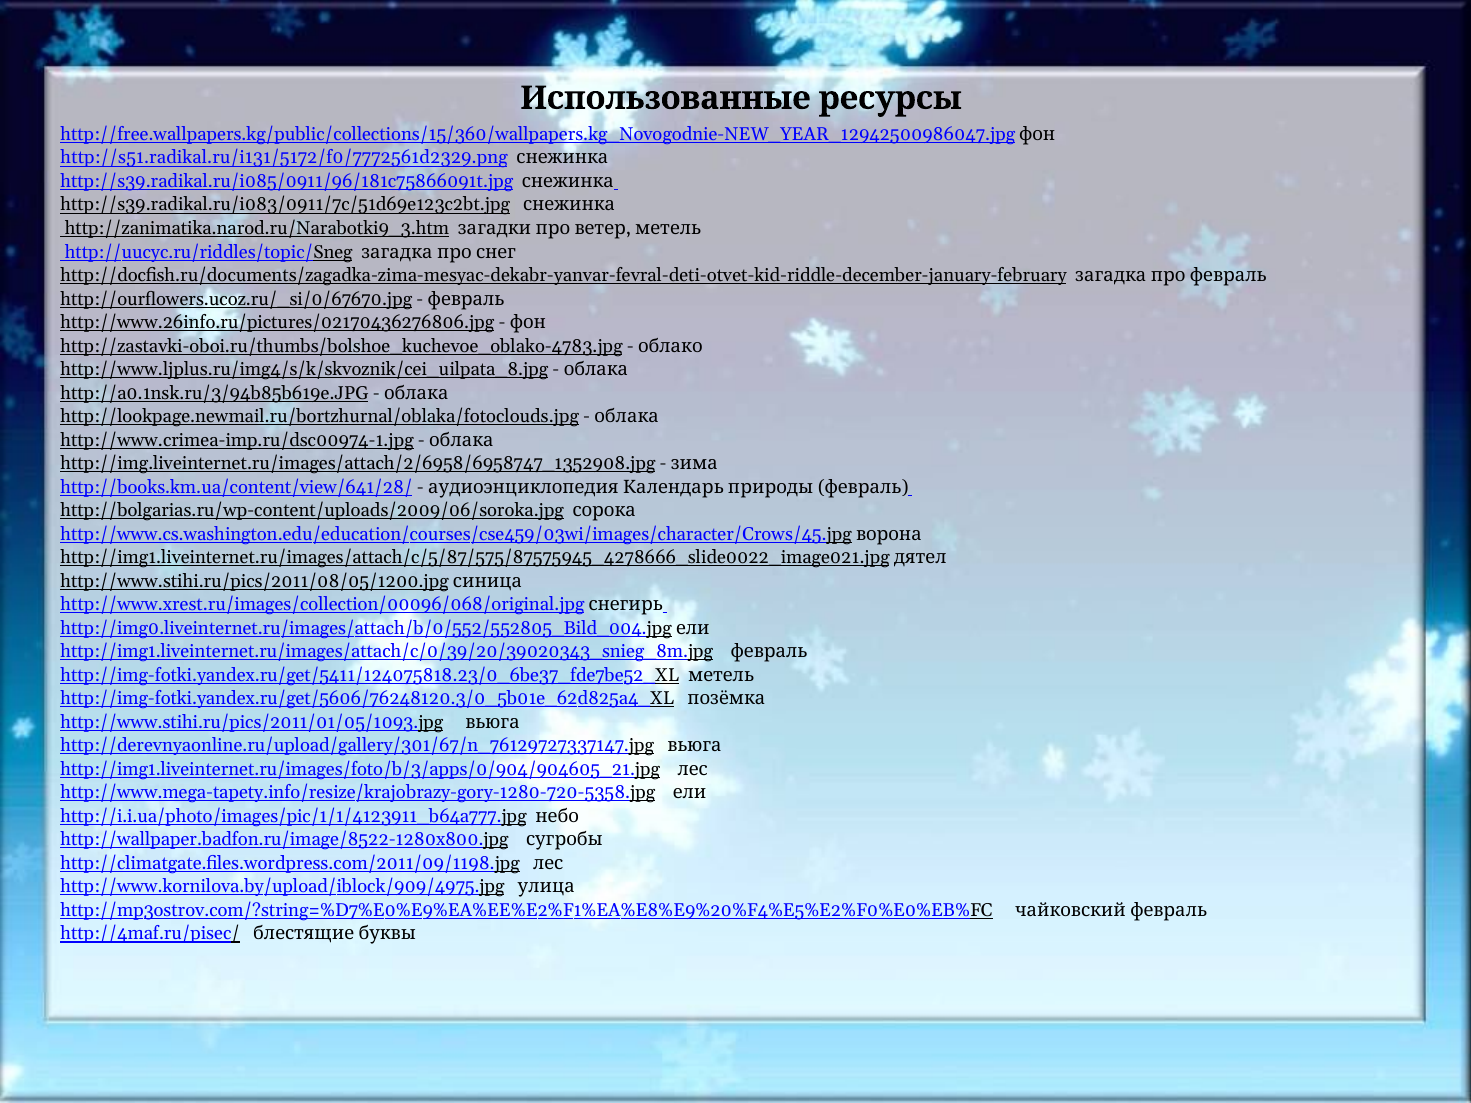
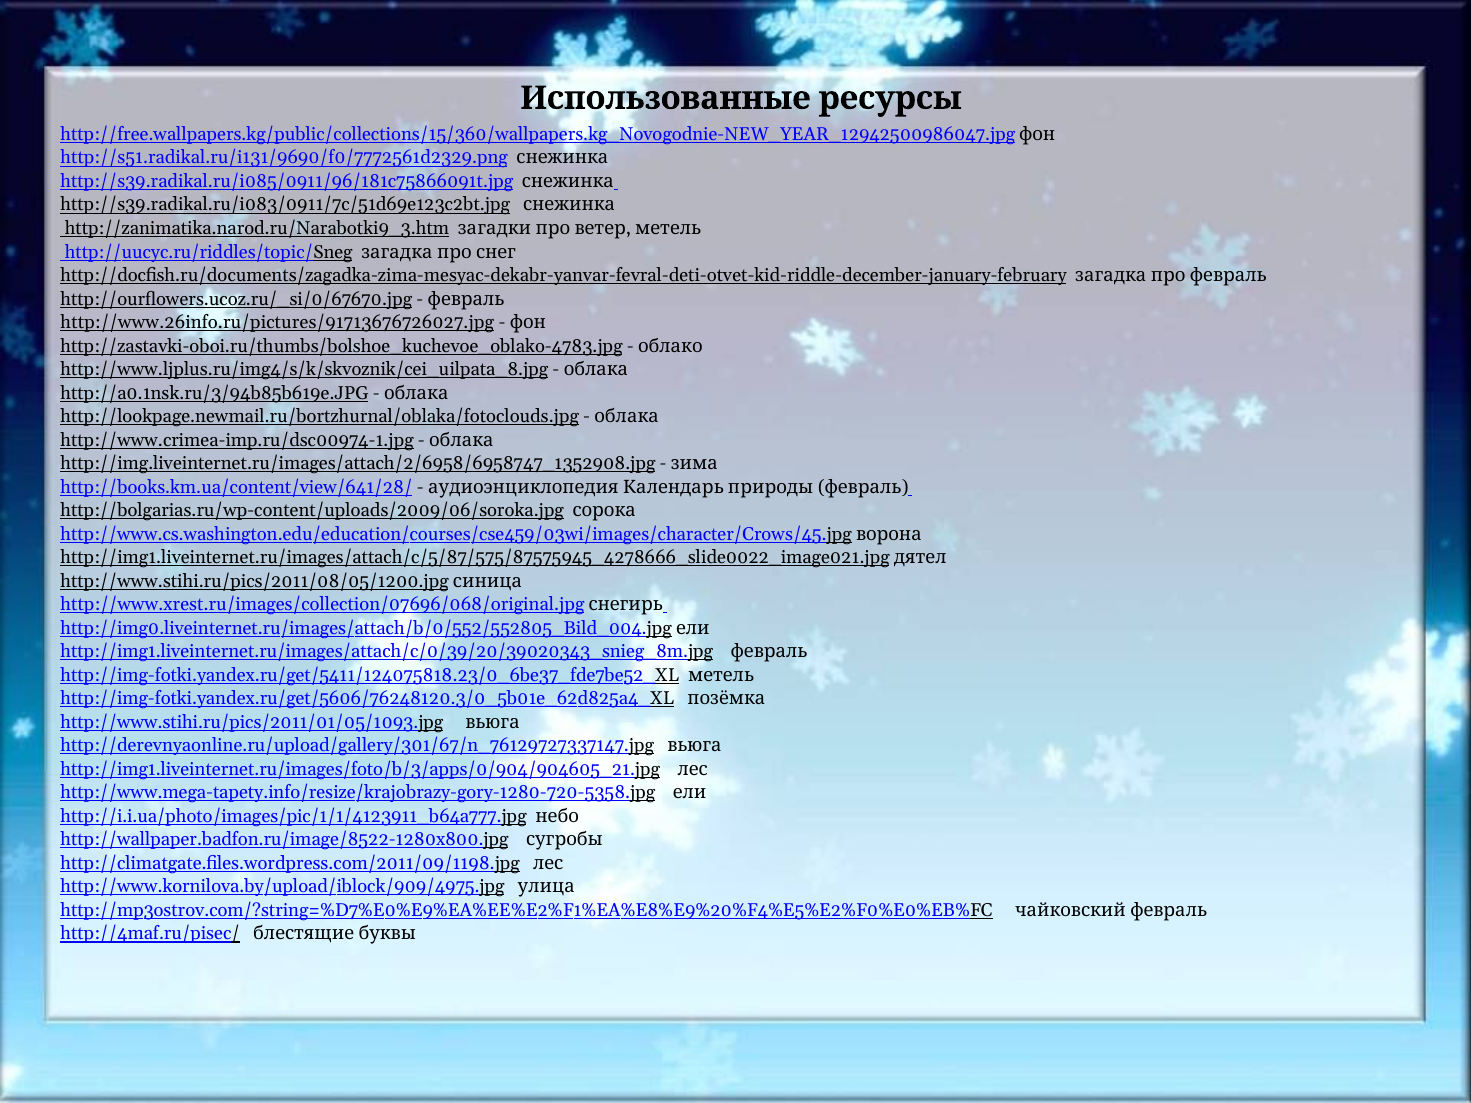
http://s51.radikal.ru/i131/5172/f0/7772561d2329.png: http://s51.radikal.ru/i131/5172/f0/7772561d2329.png -> http://s51.radikal.ru/i131/9690/f0/7772561d2329.png (284, 158)
http://www.26info.ru/pictures/02170436276806.jpg: http://www.26info.ru/pictures/02170436276806.jpg -> http://www.26info.ru/pictures/91713676726027.jpg (277, 323)
http://www.xrest.ru/images/collection/00096/068/original.jpg: http://www.xrest.ru/images/collection/00096/068/original.jpg -> http://www.xrest.ru/images/collection/07696/068/original.jpg (322, 605)
